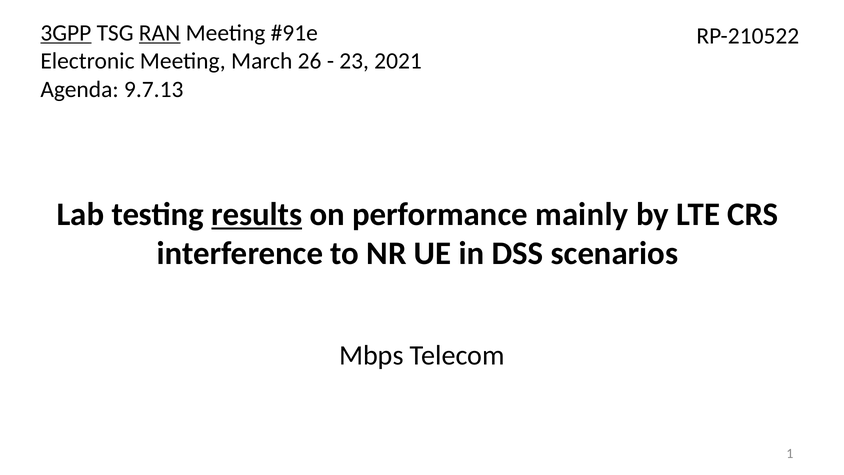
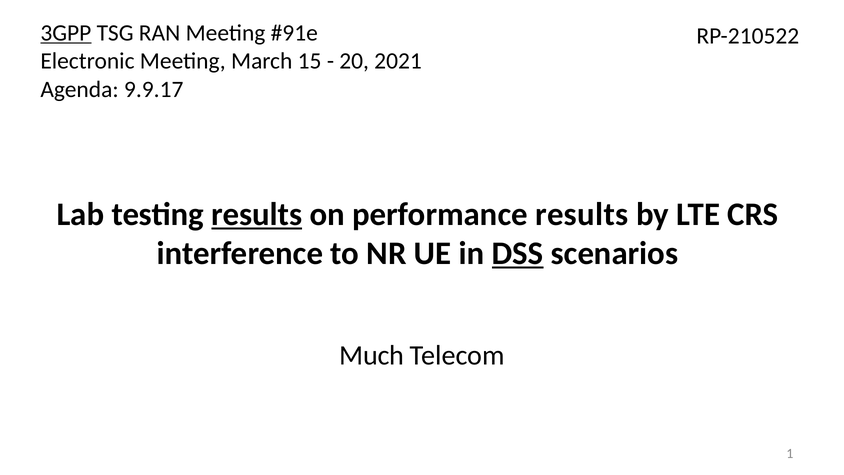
RAN underline: present -> none (160, 33)
26: 26 -> 15 (310, 61)
23: 23 -> 20 (354, 61)
9.7.13: 9.7.13 -> 9.9.17 (154, 89)
performance mainly: mainly -> results (582, 214)
DSS underline: none -> present (518, 253)
Mbps: Mbps -> Much (372, 355)
